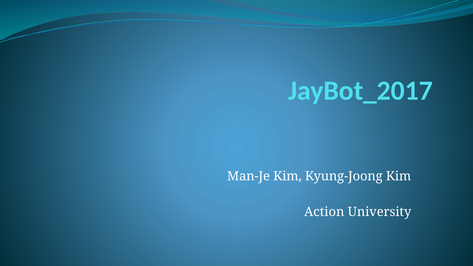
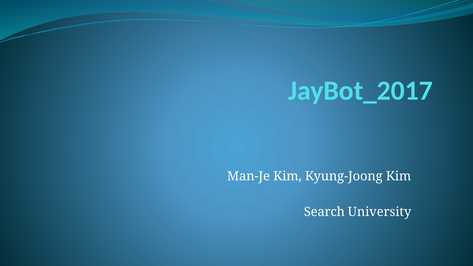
Action: Action -> Search (324, 212)
